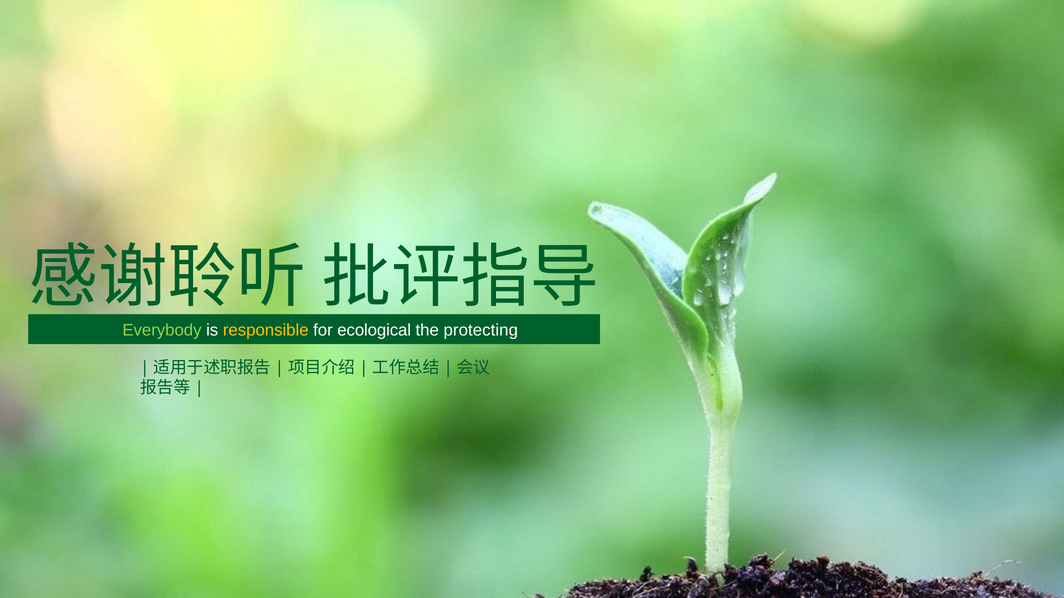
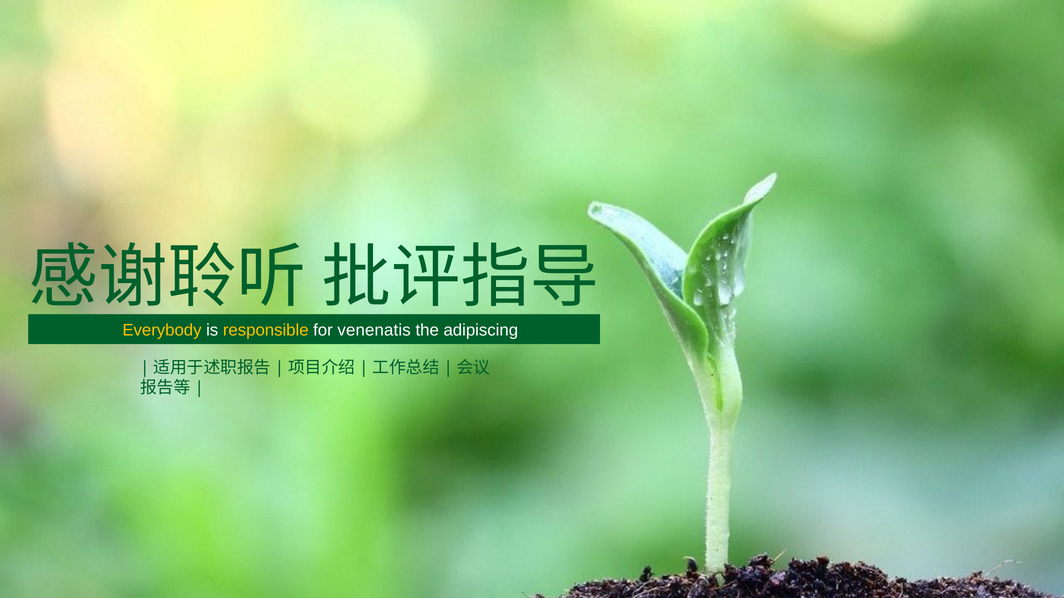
Everybody colour: light green -> yellow (162, 330)
ecological: ecological -> venenatis (374, 330)
protecting: protecting -> adipiscing (481, 330)
